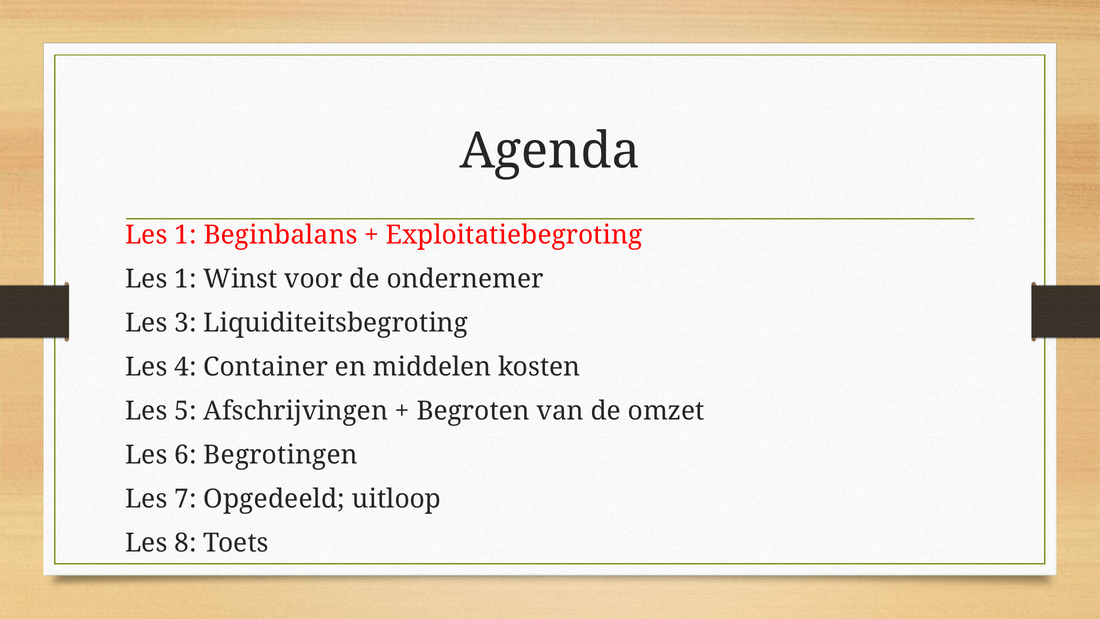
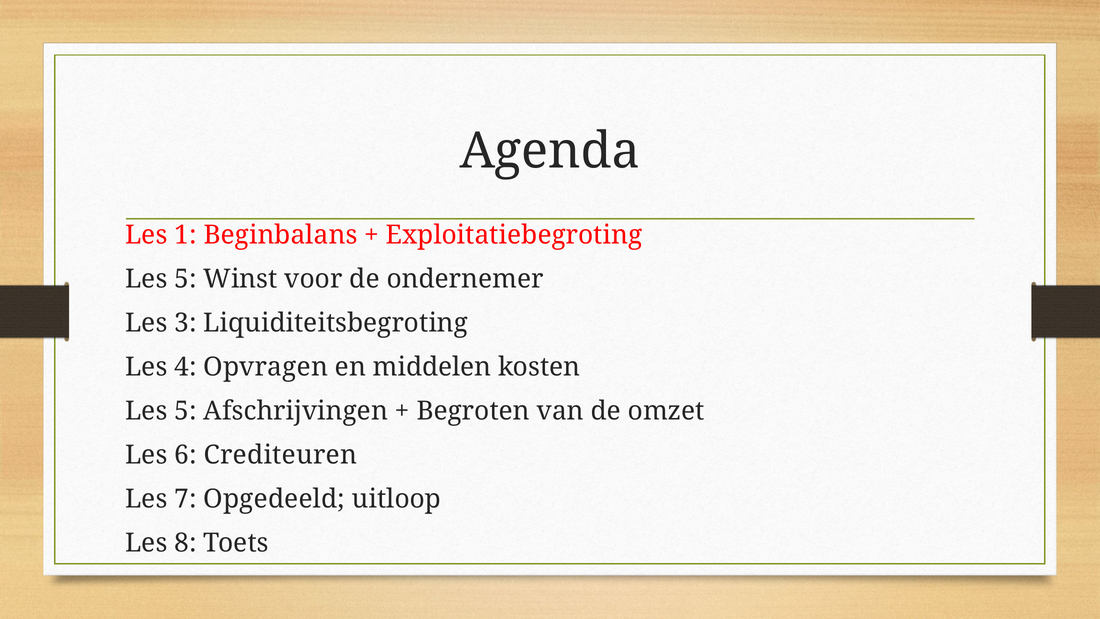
1: 1 -> 5 (185, 279)
Container: Container -> Opvragen (266, 367)
Begrotingen: Begrotingen -> Crediteuren (281, 455)
